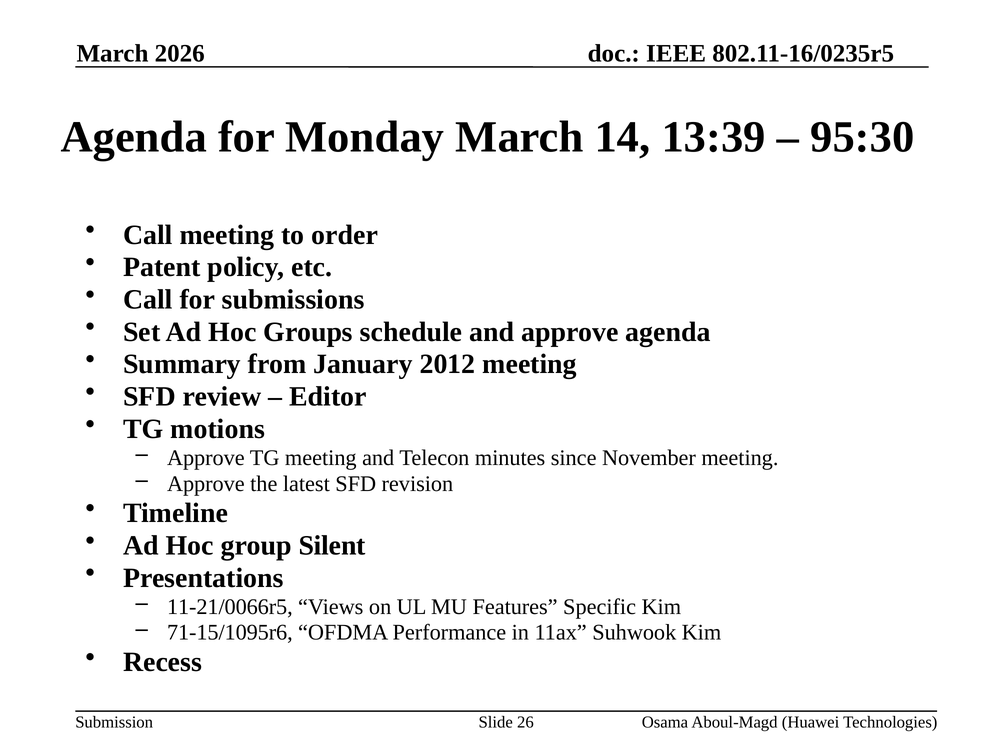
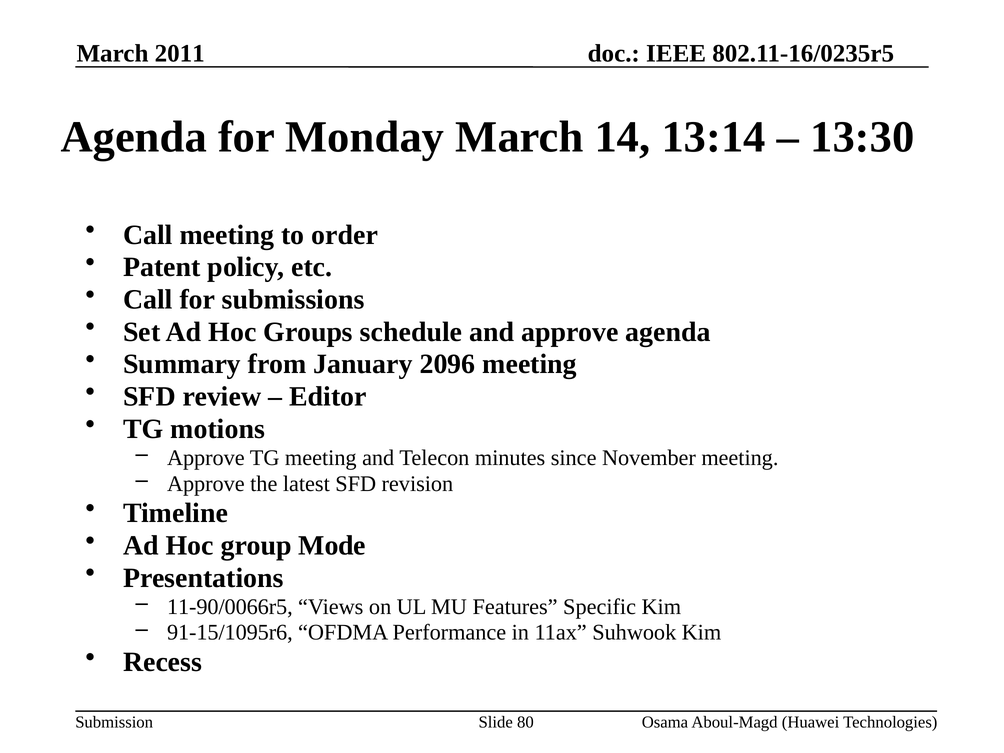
2026: 2026 -> 2011 (180, 54)
13:39: 13:39 -> 13:14 (714, 137)
95:30: 95:30 -> 13:30 (862, 137)
2012: 2012 -> 2096 (447, 364)
Silent: Silent -> Mode (332, 546)
11-21/0066r5: 11-21/0066r5 -> 11-90/0066r5 (230, 607)
71-15/1095r6: 71-15/1095r6 -> 91-15/1095r6 (230, 633)
26: 26 -> 80 (525, 722)
